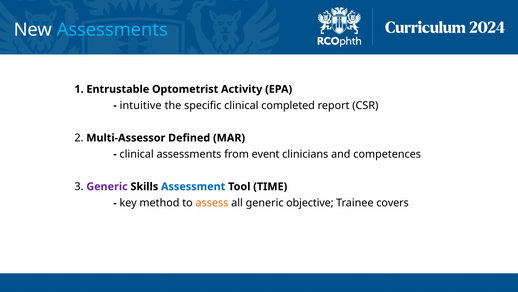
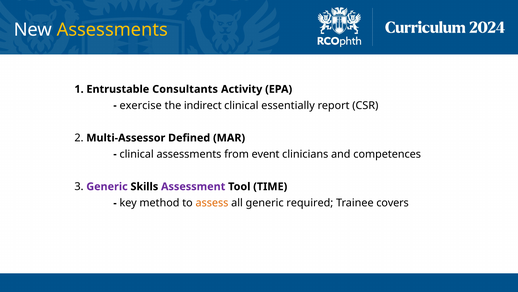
Assessments colour: light blue -> yellow (112, 30)
Optometrist: Optometrist -> Consultants (185, 89)
intuitive: intuitive -> exercise (141, 105)
specific: specific -> indirect (203, 105)
completed: completed -> essentially (288, 105)
Assessment colour: blue -> purple (193, 186)
objective: objective -> required (310, 202)
